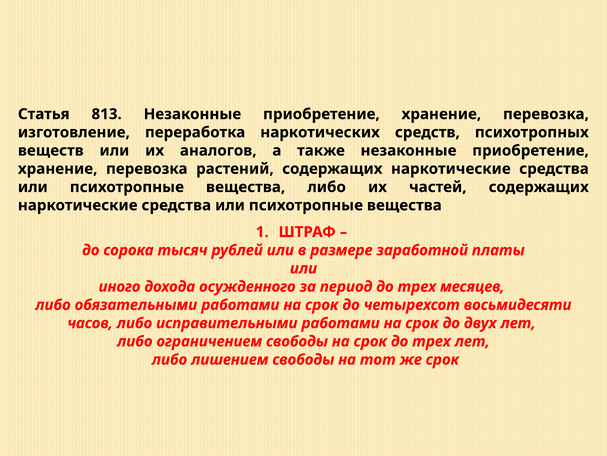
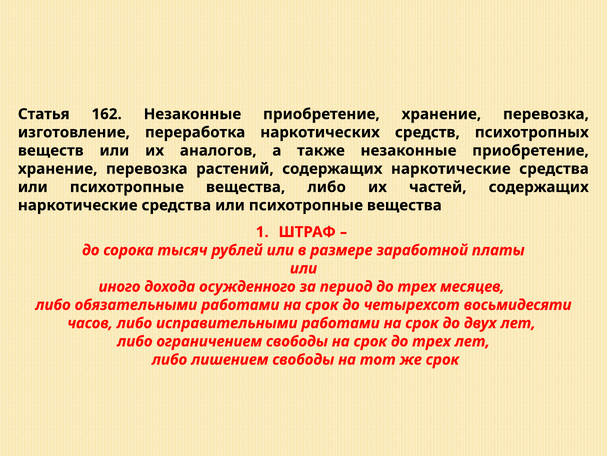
813: 813 -> 162 (107, 114)
